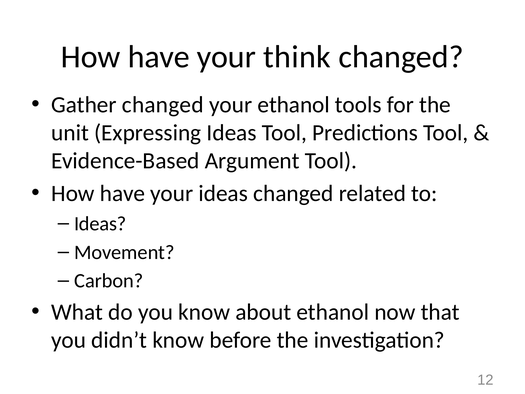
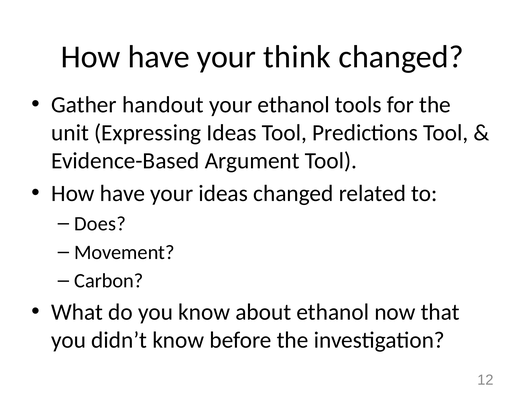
Gather changed: changed -> handout (163, 105)
Ideas: Ideas -> Does (100, 223)
